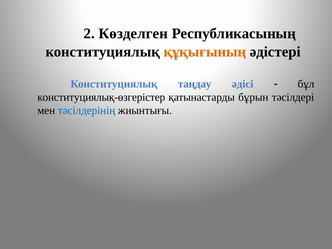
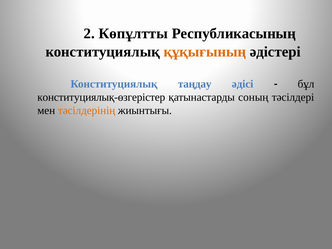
Көзделген: Көзделген -> Көпұлтты (133, 34)
бұрын: бұрын -> соның (253, 97)
тәсілдерінің colour: blue -> orange (87, 110)
